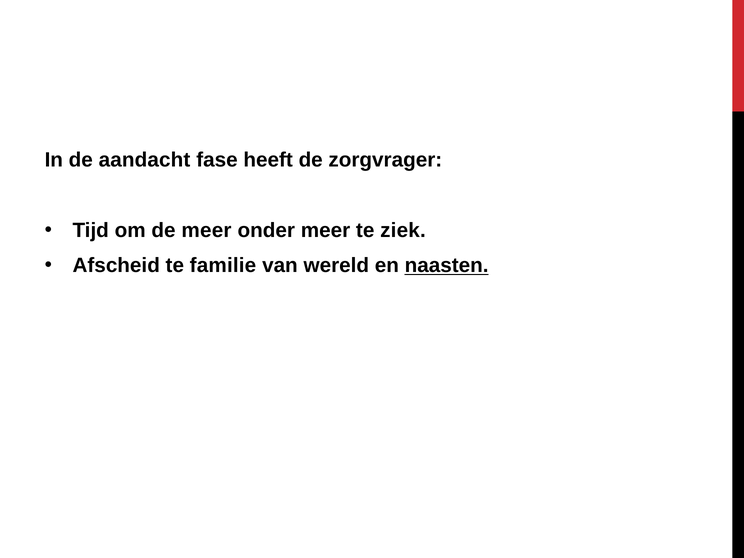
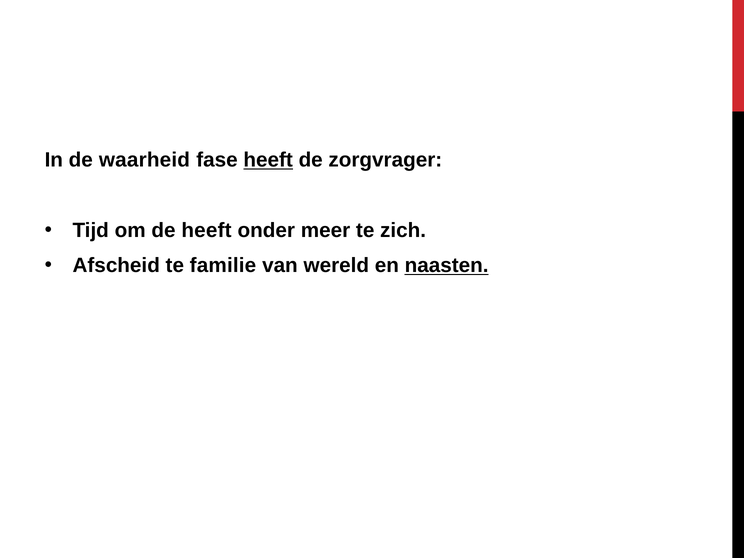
aandacht: aandacht -> waarheid (144, 160)
heeft underline: none -> present (268, 160)
de meer: meer -> heeft (206, 230)
ziek: ziek -> zich (403, 230)
